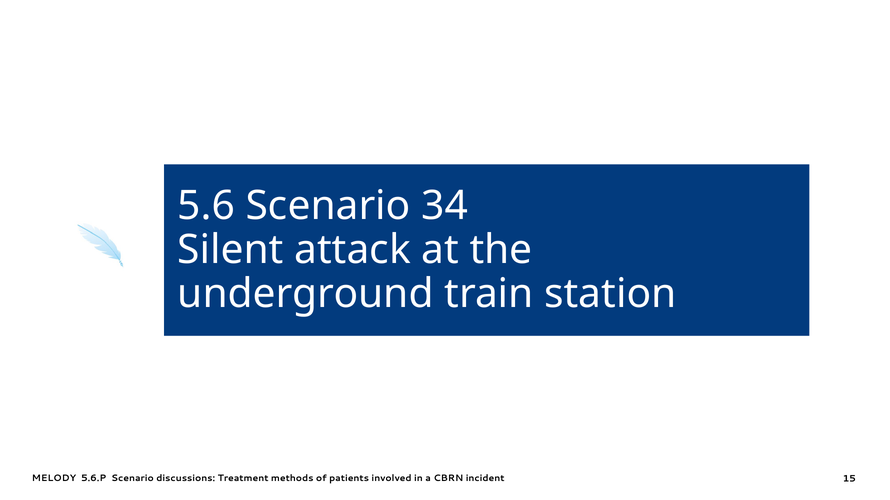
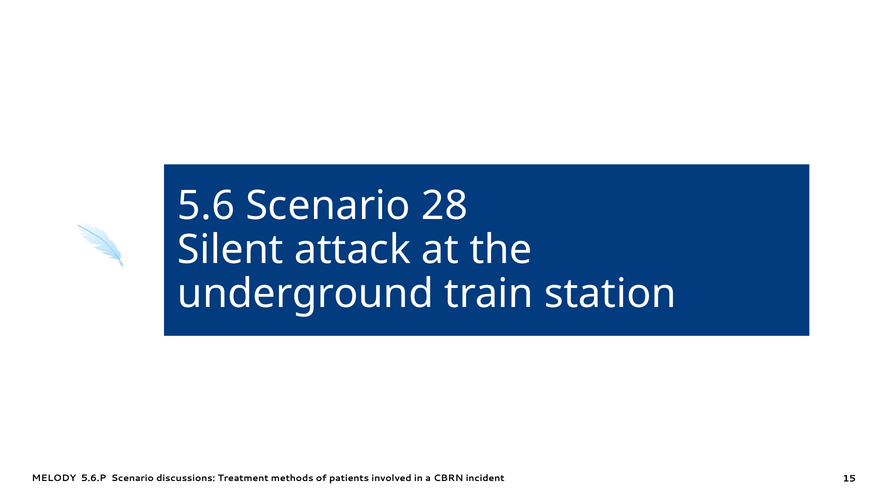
34: 34 -> 28 (445, 206)
